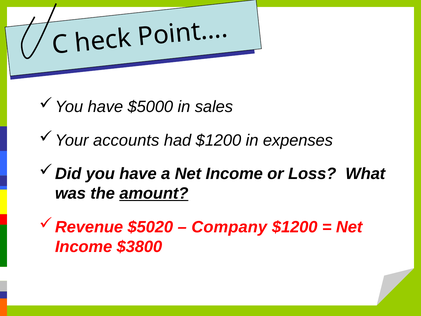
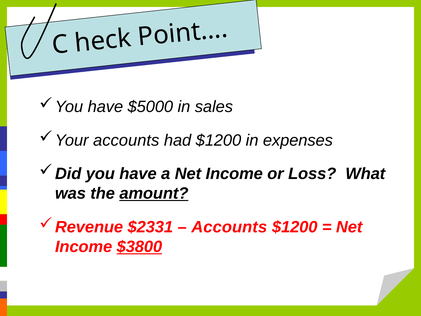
$5020: $5020 -> $2331 (150, 227)
Company: Company -> Accounts (229, 227)
$3800 underline: none -> present (139, 247)
